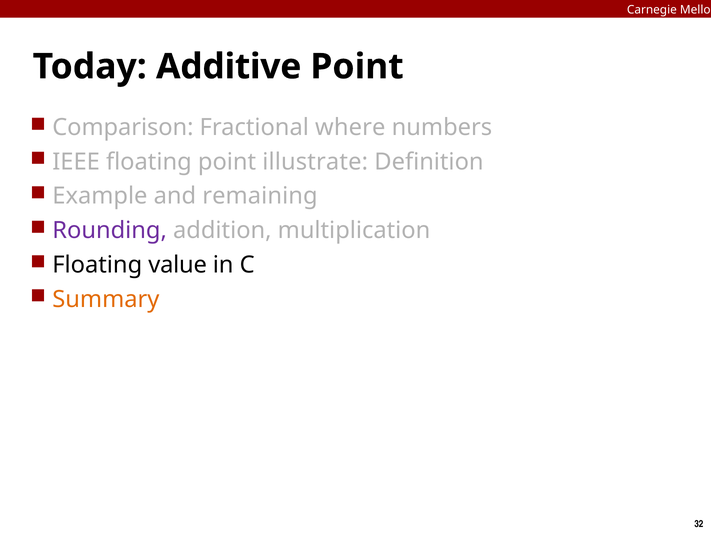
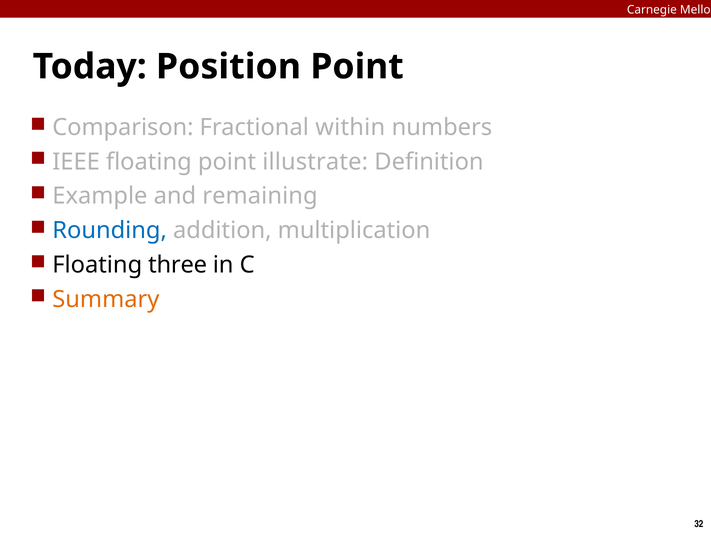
Additive: Additive -> Position (228, 67)
where: where -> within (350, 127)
Rounding colour: purple -> blue (110, 231)
value: value -> three (178, 265)
